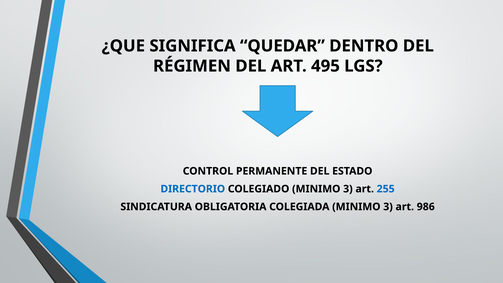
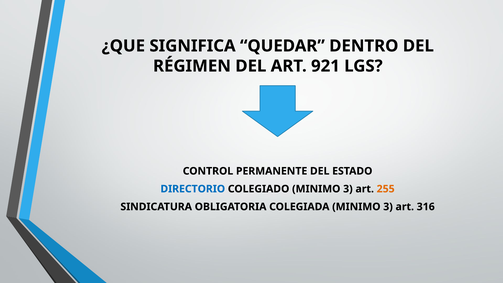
495: 495 -> 921 (325, 66)
255 colour: blue -> orange (386, 189)
986: 986 -> 316 (426, 207)
